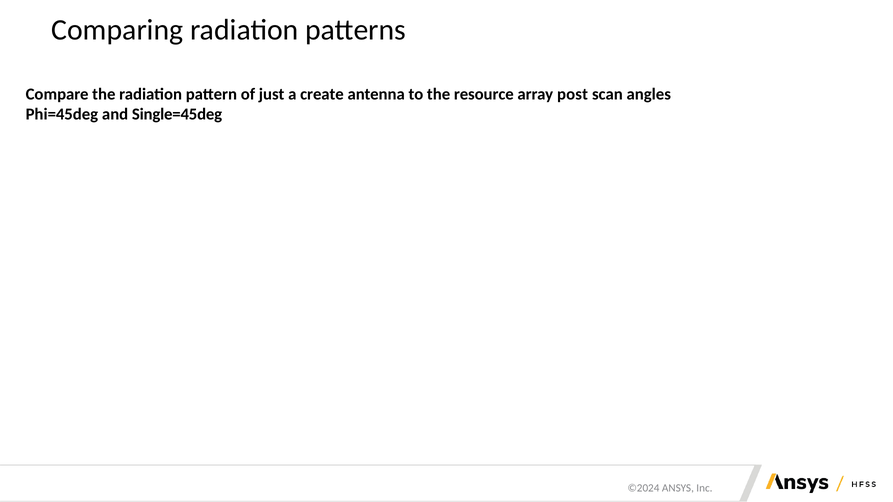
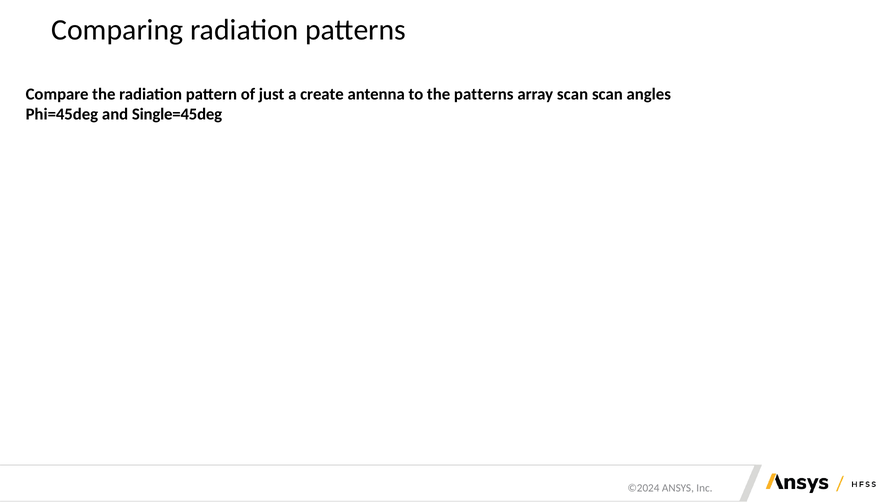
the resource: resource -> patterns (484, 94)
array post: post -> scan (573, 94)
